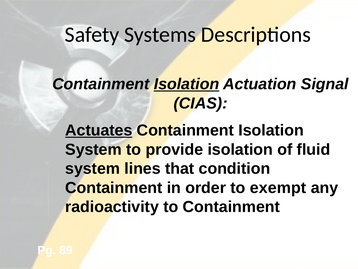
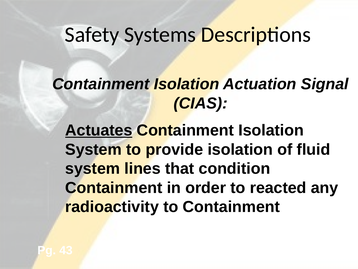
Isolation underline: present -> none (187, 84)
exempt: exempt -> reacted (278, 187)
89: 89 -> 43 (66, 250)
